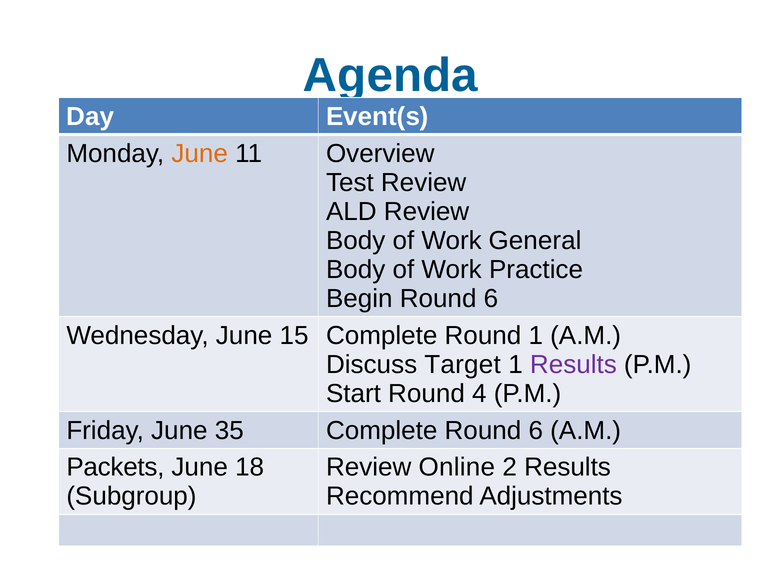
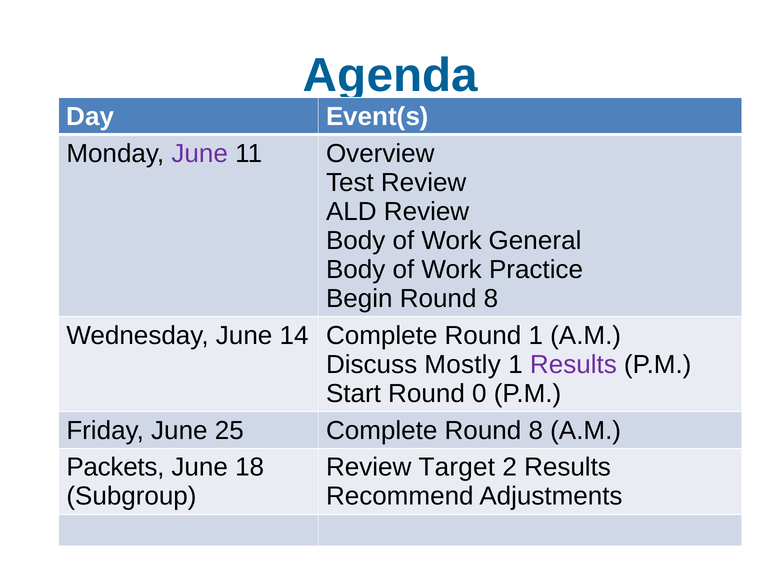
June colour: orange -> purple (200, 153)
Begin Round 6: 6 -> 8 (491, 298)
15: 15 -> 14 (294, 335)
Target: Target -> Mostly (463, 364)
4: 4 -> 0 (479, 393)
35: 35 -> 25 (229, 430)
Complete Round 6: 6 -> 8 (536, 430)
Online: Online -> Target (457, 467)
